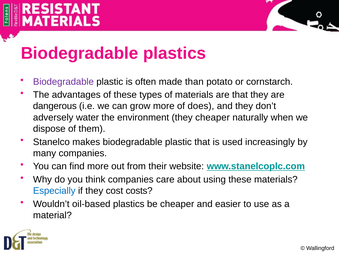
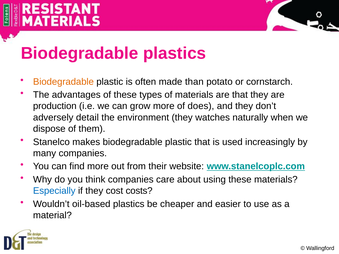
Biodegradable colour: purple -> orange (63, 82)
dangerous: dangerous -> production (55, 106)
water: water -> detail (87, 118)
they cheaper: cheaper -> watches (213, 118)
